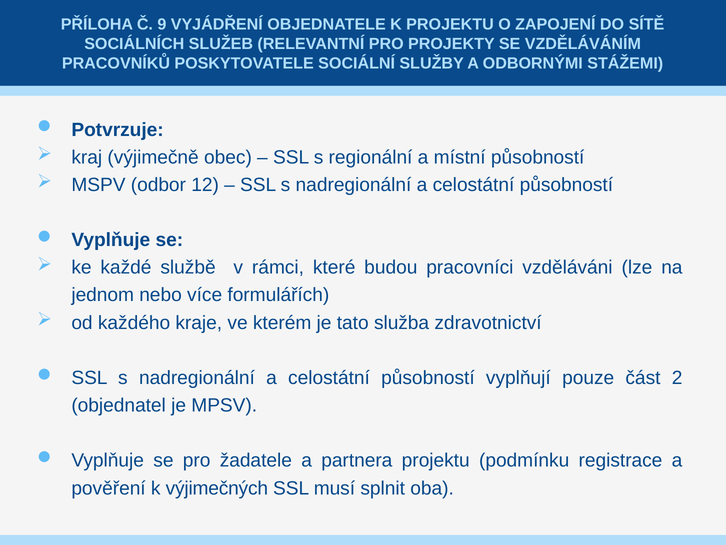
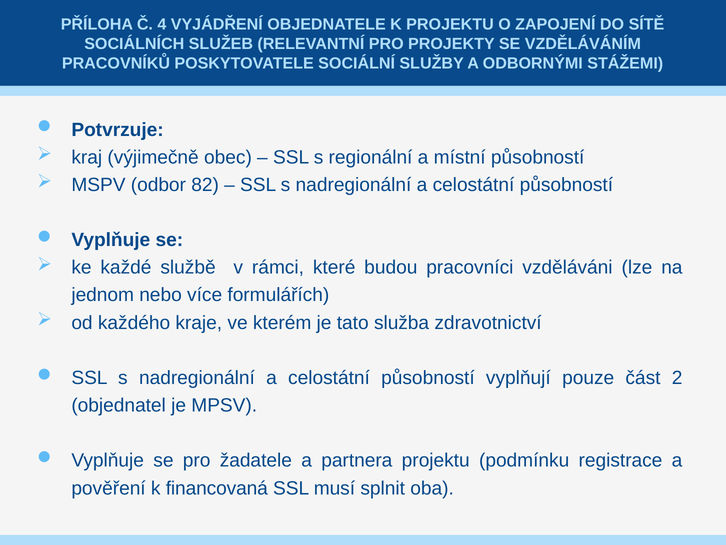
9: 9 -> 4 (162, 25)
12: 12 -> 82 (205, 185)
výjimečných: výjimečných -> financovaná (217, 488)
